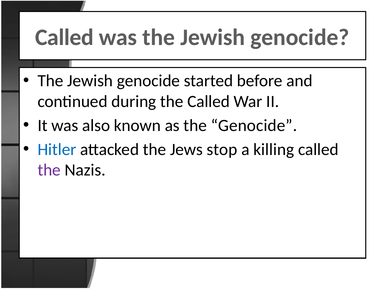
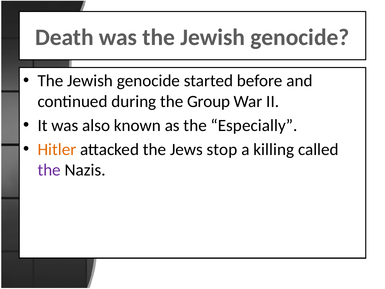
Called: Called -> Death (64, 37)
the Called: Called -> Group (209, 101)
the Genocide: Genocide -> Especially (254, 125)
Hitler colour: blue -> orange (57, 149)
